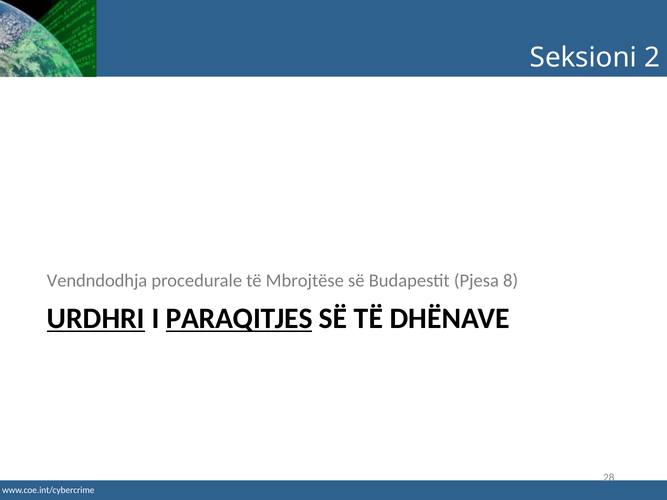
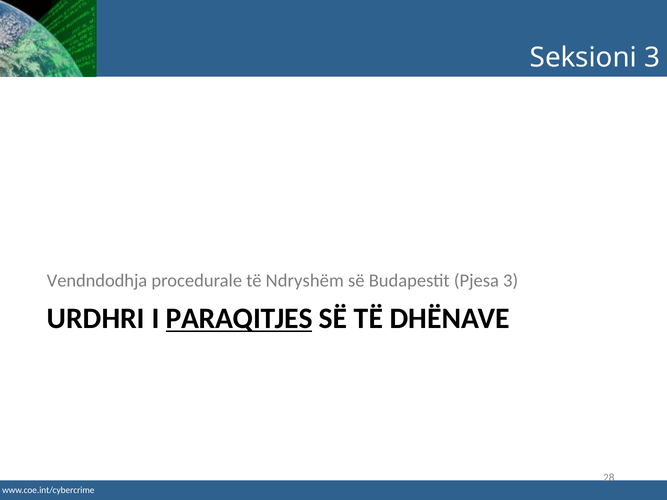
Seksioni 2: 2 -> 3 (652, 57)
Mbrojtëse: Mbrojtëse -> Ndryshëm (305, 281)
Pjesa 8: 8 -> 3 (511, 281)
URDHRI underline: present -> none (96, 319)
